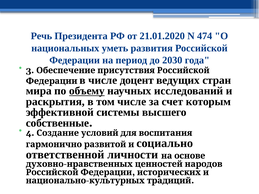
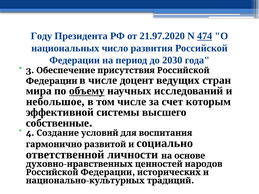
Речь: Речь -> Году (41, 36)
21.01.2020: 21.01.2020 -> 21.97.2020 (162, 36)
474 underline: none -> present (205, 36)
уметь: уметь -> число (115, 48)
раскрытия: раскрытия -> небольшое (55, 102)
